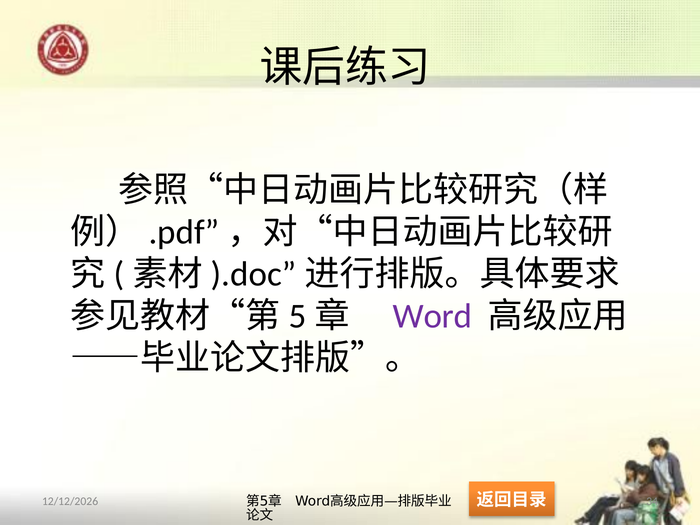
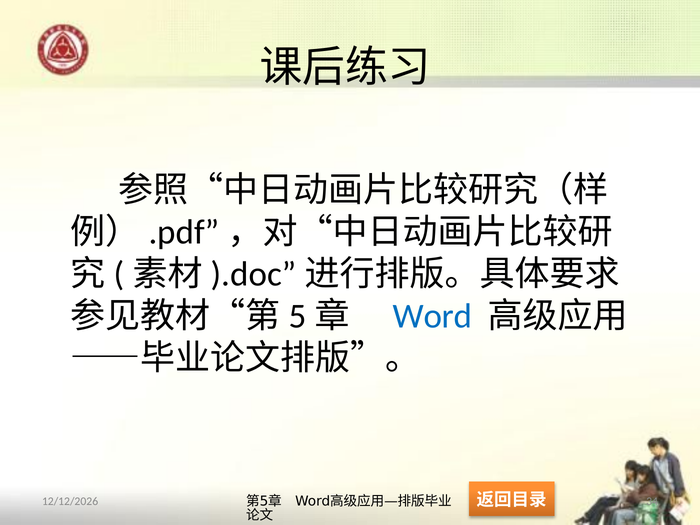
Word colour: purple -> blue (432, 316)
